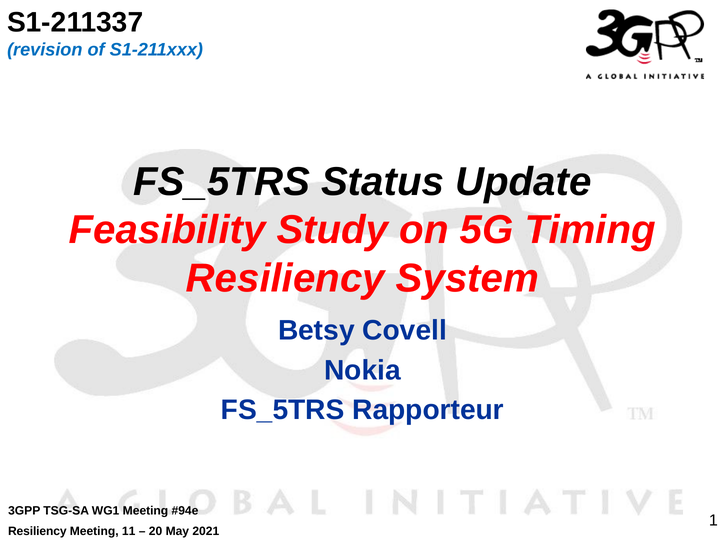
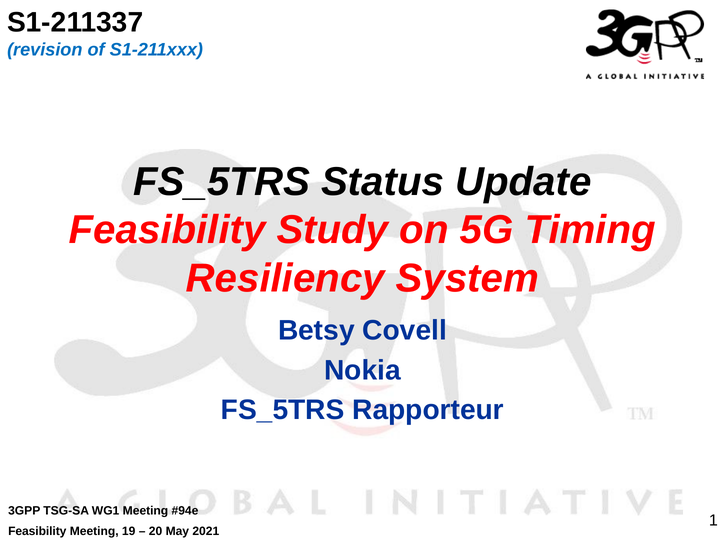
Resiliency: Resiliency -> Feasibility (37, 531)
11: 11 -> 19 (129, 531)
